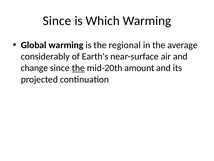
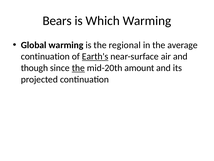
Since: Since -> Bears (57, 21)
considerably: considerably -> continuation (45, 56)
Earth's underline: none -> present (95, 56)
change: change -> though (34, 68)
